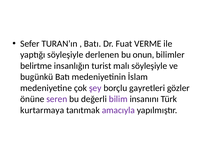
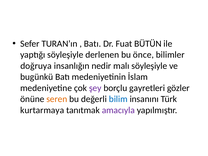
VERME: VERME -> BÜTÜN (148, 44)
onun: onun -> önce (143, 55)
belirtme: belirtme -> doğruya (36, 66)
turist: turist -> nedir (101, 66)
seren colour: purple -> orange (57, 99)
bilim colour: purple -> blue (118, 99)
